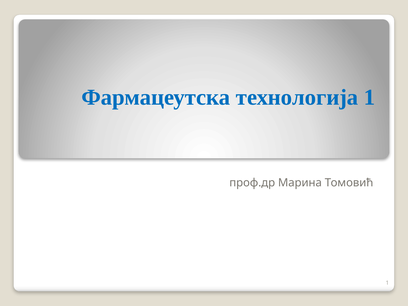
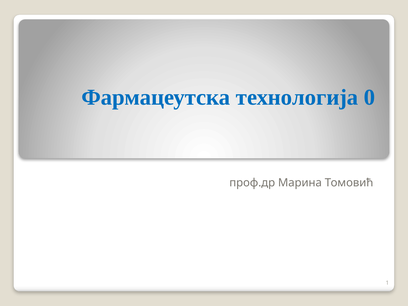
технологија 1: 1 -> 0 (370, 97)
